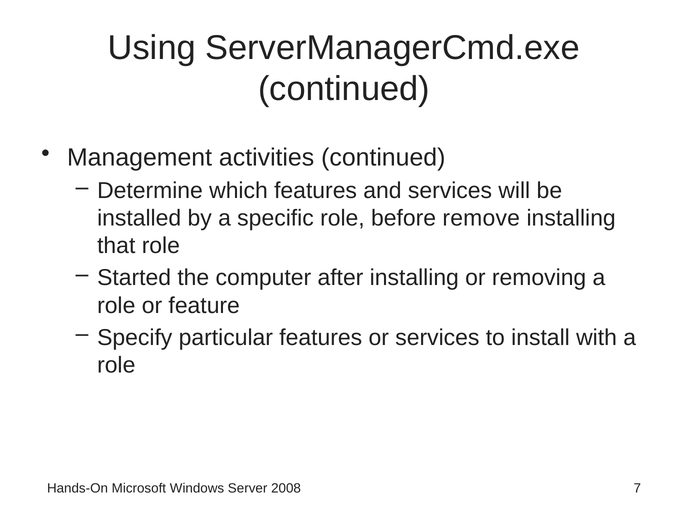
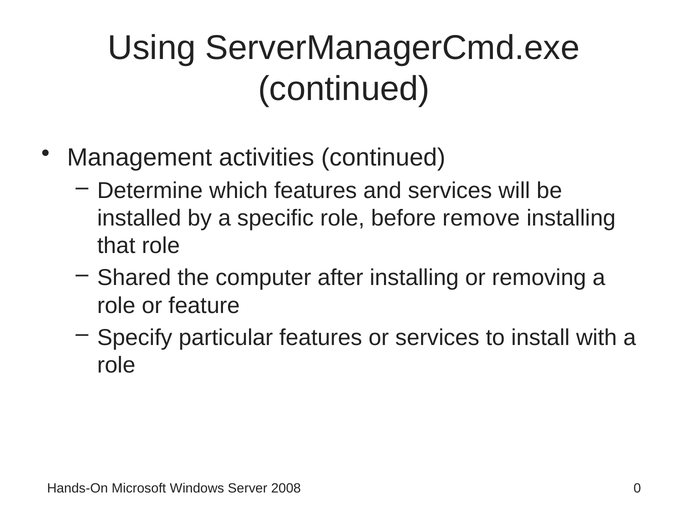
Started: Started -> Shared (134, 278)
7: 7 -> 0 (637, 488)
